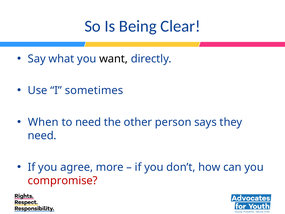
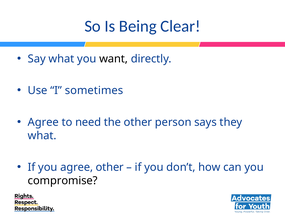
When: When -> Agree (43, 122)
need: need -> what (42, 135)
agree more: more -> other (110, 167)
compromise colour: red -> black (63, 180)
